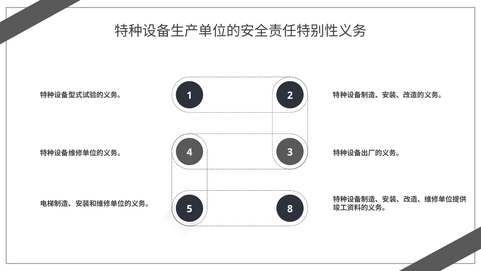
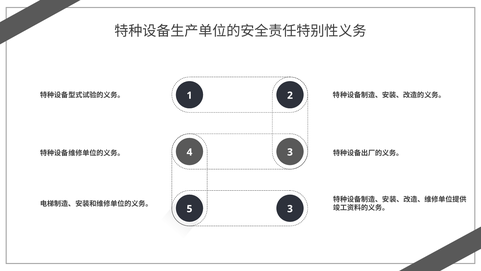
5 8: 8 -> 3 (290, 209)
